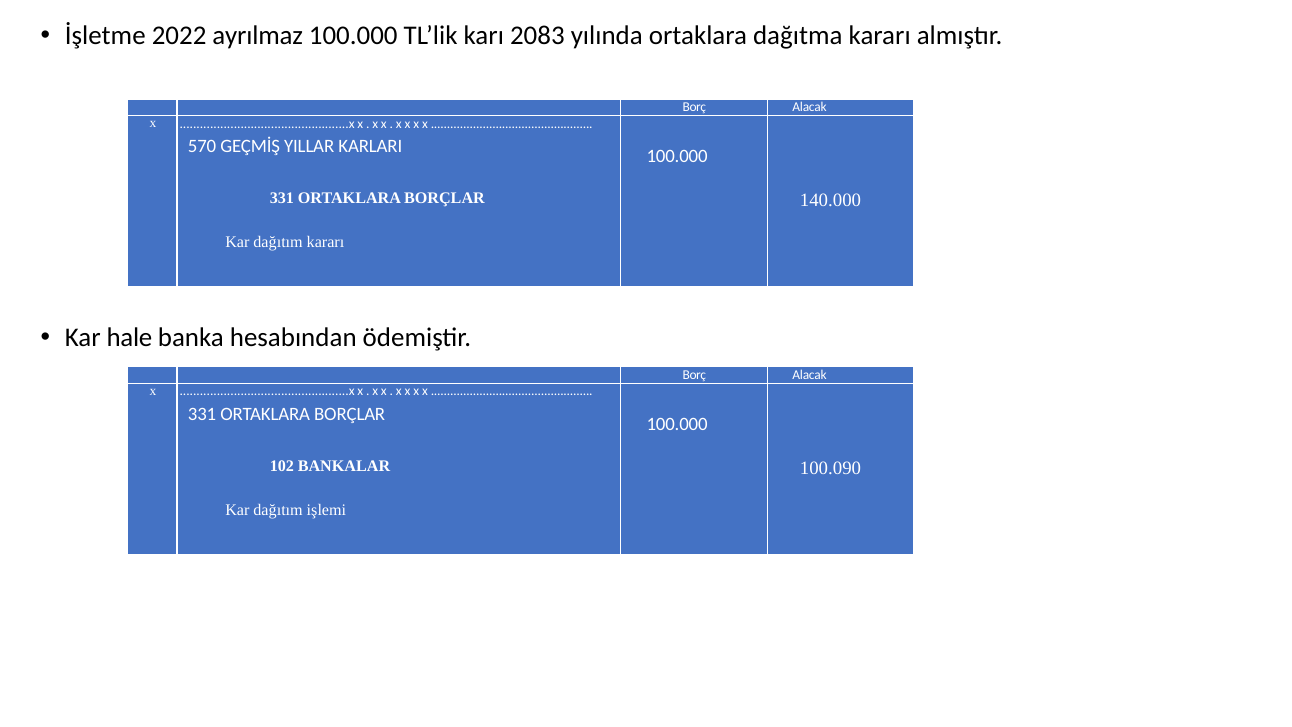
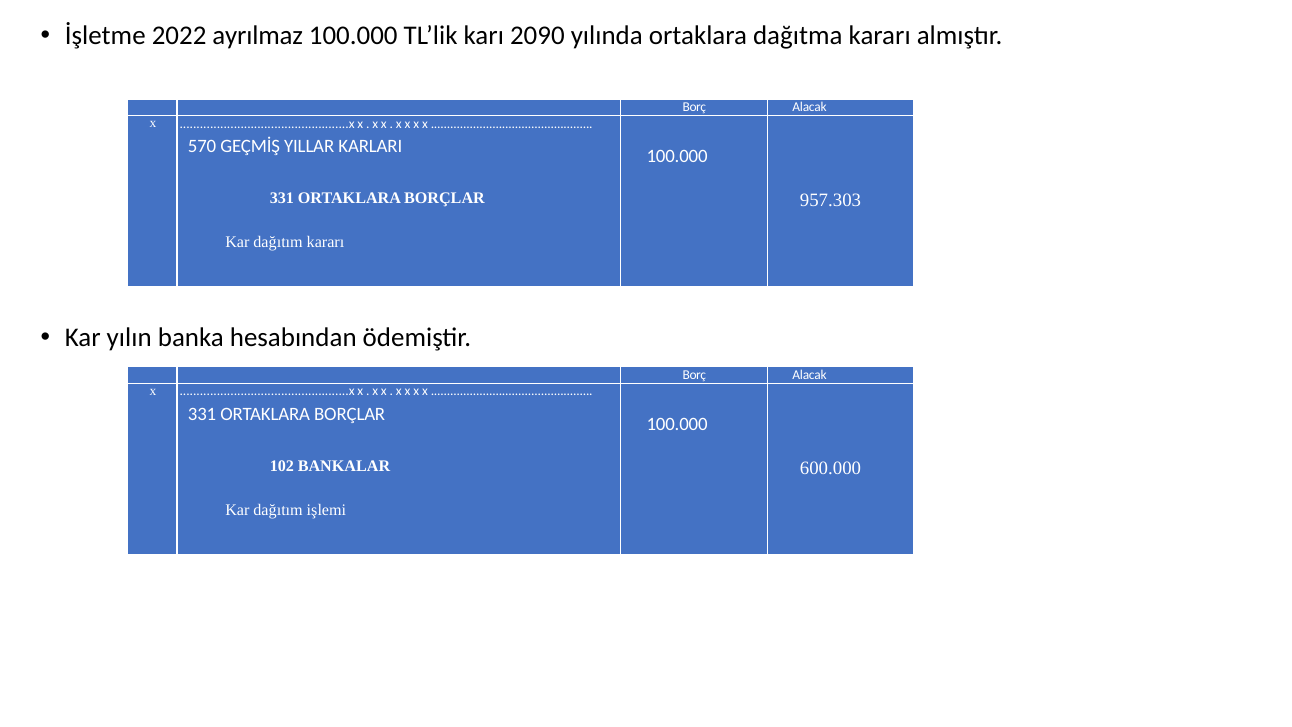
2083: 2083 -> 2090 (537, 36)
140.000: 140.000 -> 957.303 (830, 201)
hale: hale -> yılın (129, 338)
100.090: 100.090 -> 600.000 (830, 468)
